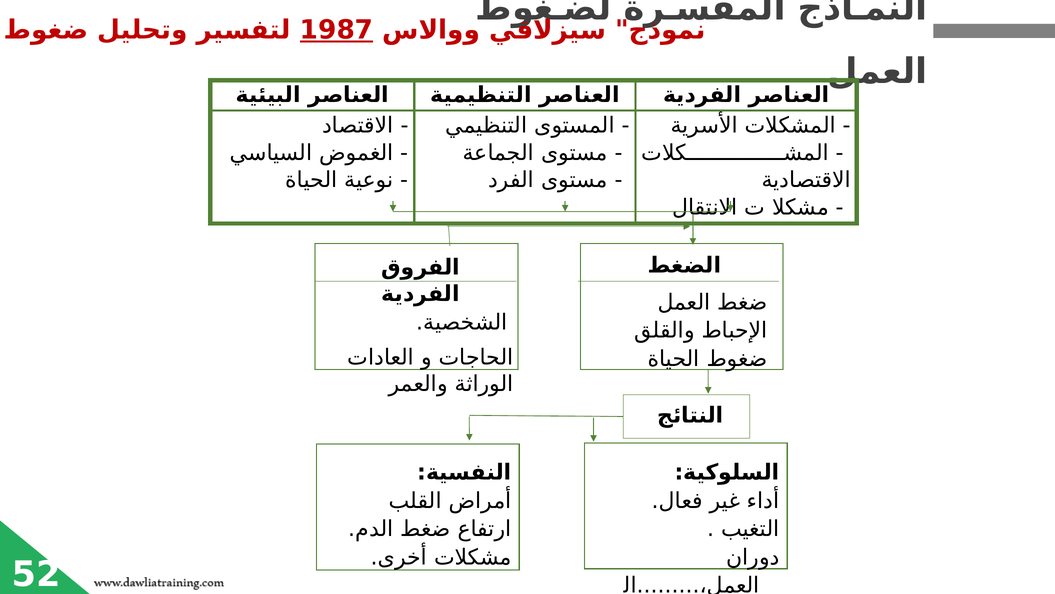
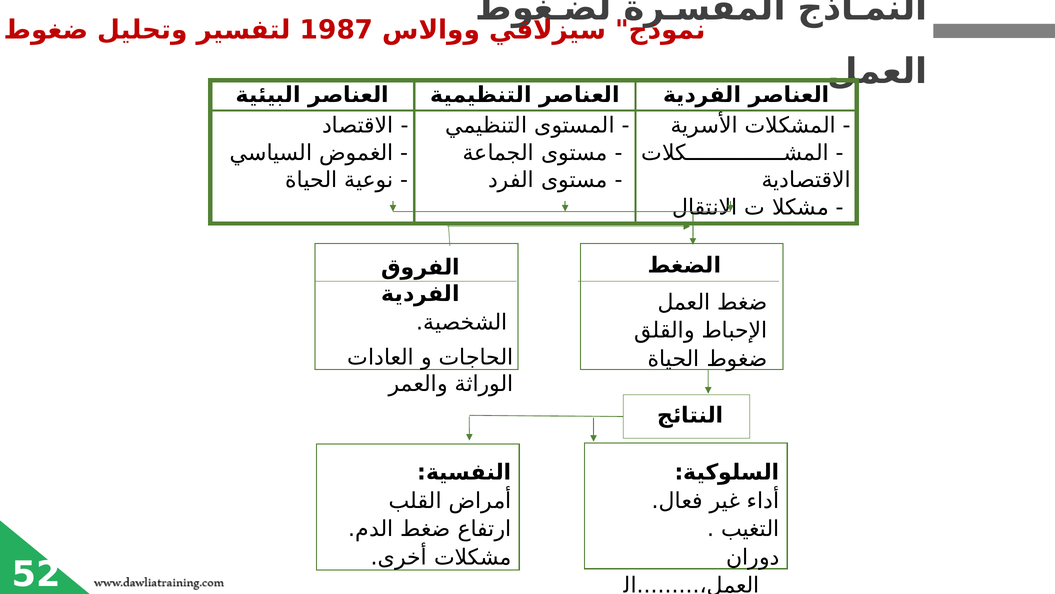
1987 underline: present -> none (337, 30)
